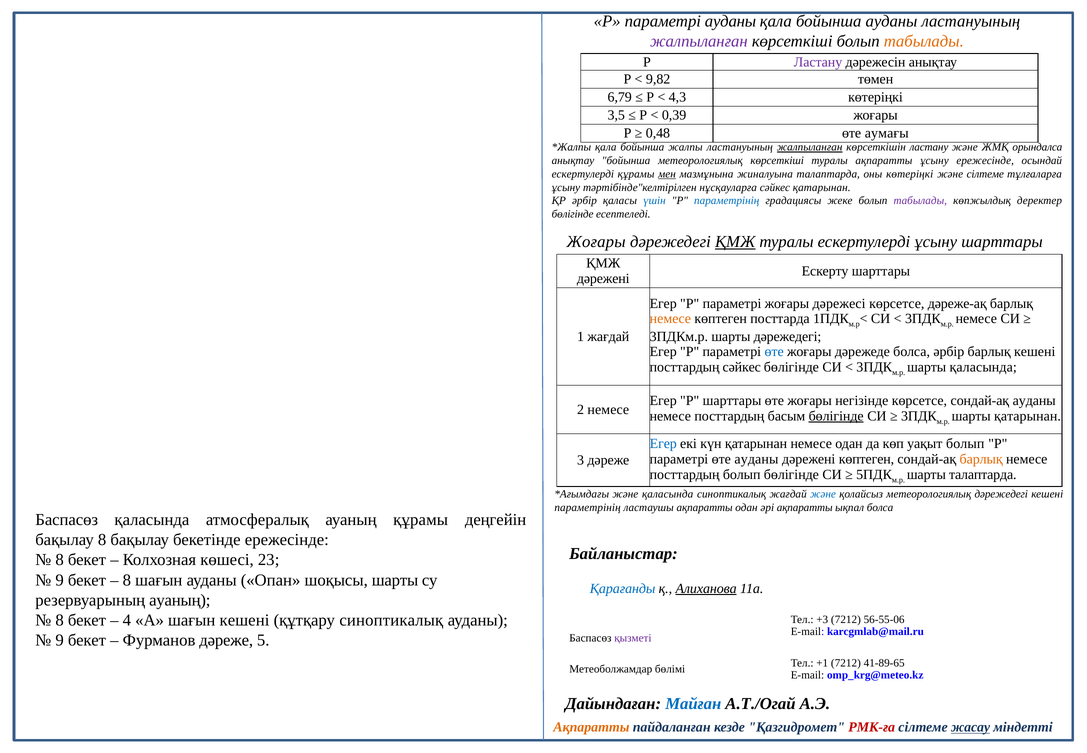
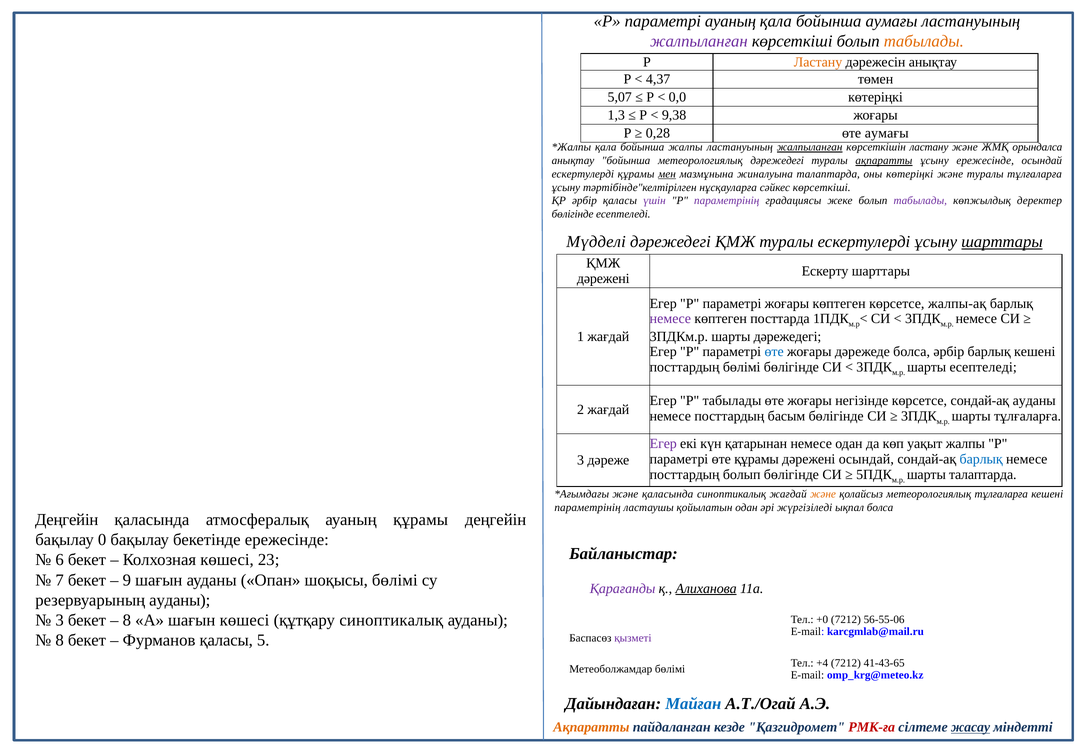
параметрі ауданы: ауданы -> ауаның (730, 21)
бойынша ауданы: ауданы -> аумағы (892, 21)
Ластану colour: purple -> orange (818, 62)
9,82: 9,82 -> 4,37 (658, 79)
6,79: 6,79 -> 5,07 (620, 97)
4,3: 4,3 -> 0,0 (677, 97)
3,5: 3,5 -> 1,3 (616, 115)
0,39: 0,39 -> 9,38 (674, 115)
0,48: 0,48 -> 0,28 (658, 133)
метеорологиялық көрсеткіші: көрсеткіші -> дәрежедегі (777, 161)
ақпаратты underline: none -> present (884, 161)
және сілтеме: сілтеме -> туралы (985, 174)
сәйкес қатарынан: қатарынан -> көрсеткіші (822, 187)
үшін colour: blue -> purple (654, 201)
параметрінің colour: blue -> purple (727, 201)
Жоғары: Жоғары -> Мүдделі (596, 242)
ҚМЖ underline: present -> none (735, 242)
шарттары underline: none -> present (1002, 242)
жоғары дәрежесі: дәрежесі -> көптеген (839, 303)
дәреже-ақ: дәреже-ақ -> жалпы-ақ (957, 303)
немесе colour: orange -> purple (670, 319)
посттардың сәйкес: сәйкес -> бөлімі (742, 367)
шарты қаласында: қаласында -> есептеледі (983, 367)
Р шарттары: шарттары -> табылады (732, 401)
2 немесе: немесе -> жағдай (608, 409)
бөлігінде underline: present -> none (836, 416)
шарты қатарынан: қатарынан -> тұлғаларға (1028, 416)
Егер colour: blue -> purple (663, 443)
уақыт болып: болып -> жалпы (965, 443)
өте ауданы: ауданы -> құрамы (757, 459)
дәрежені көптеген: көптеген -> осындай (866, 459)
барлық colour: orange -> blue (981, 459)
және colour: blue -> orange (823, 494)
метеорологиялық дәрежедегі: дәрежедегі -> тұлғаларға (1001, 494)
ластаушы ақпаратты: ақпаратты -> қойылатын (705, 507)
әрі ақпаратты: ақпаратты -> жүргізіледі (805, 507)
Баспасөз: Баспасөз -> Деңгейін (67, 519)
бақылау 8: 8 -> 0 (102, 540)
8: 8 -> 6 (60, 560)
9: 9 -> 7 (60, 580)
8: 8 -> 9 (127, 580)
шоқысы шарты: шарты -> бөлімі (395, 580)
Қарағанды colour: blue -> purple (623, 588)
резервуарының ауаның: ауаның -> ауданы (180, 600)
8: 8 -> 3 (60, 620)
4: 4 -> 8 (127, 620)
шағын кешені: кешені -> көшесі (244, 620)
+3: +3 -> +0 (822, 619)
9: 9 -> 8 (60, 640)
Фурманов дәреже: дәреже -> қаласы (226, 640)
+1: +1 -> +4 (822, 662)
41-89-65: 41-89-65 -> 41-43-65 (884, 662)
